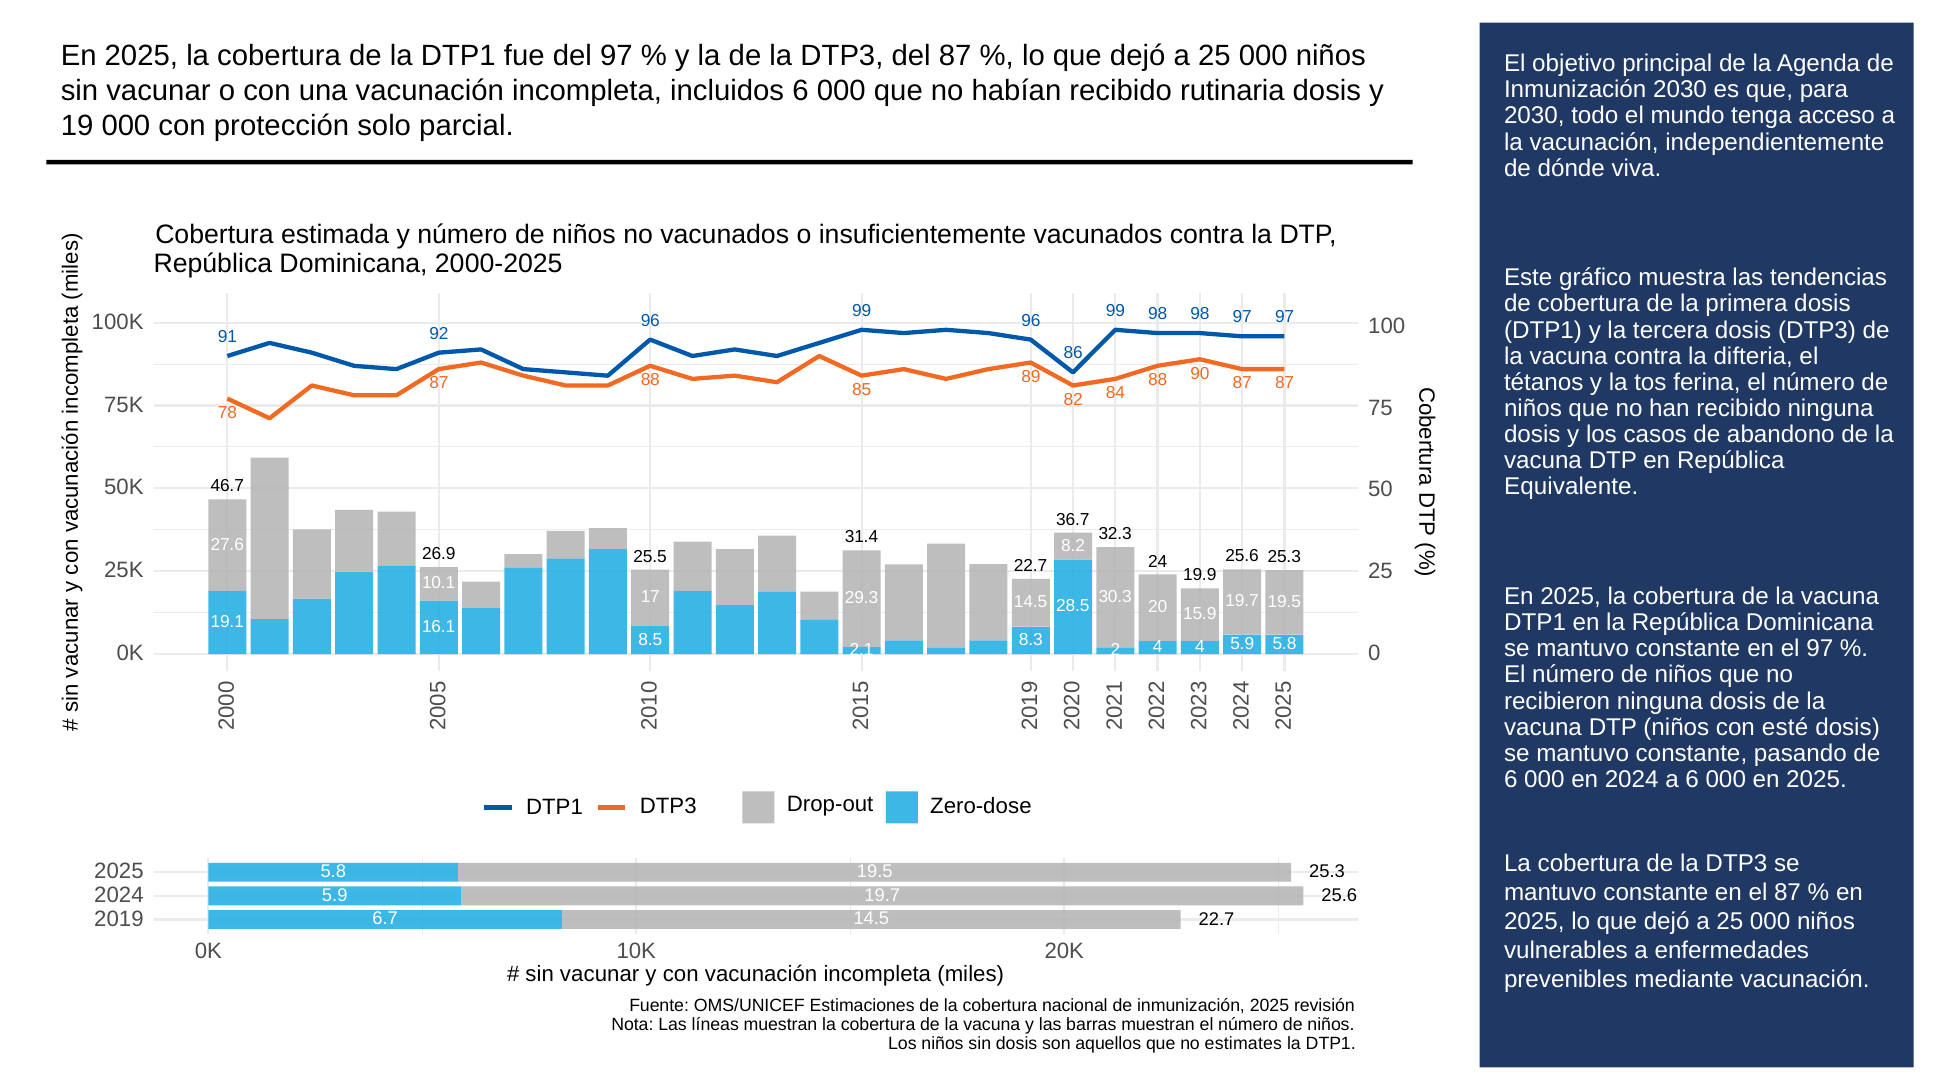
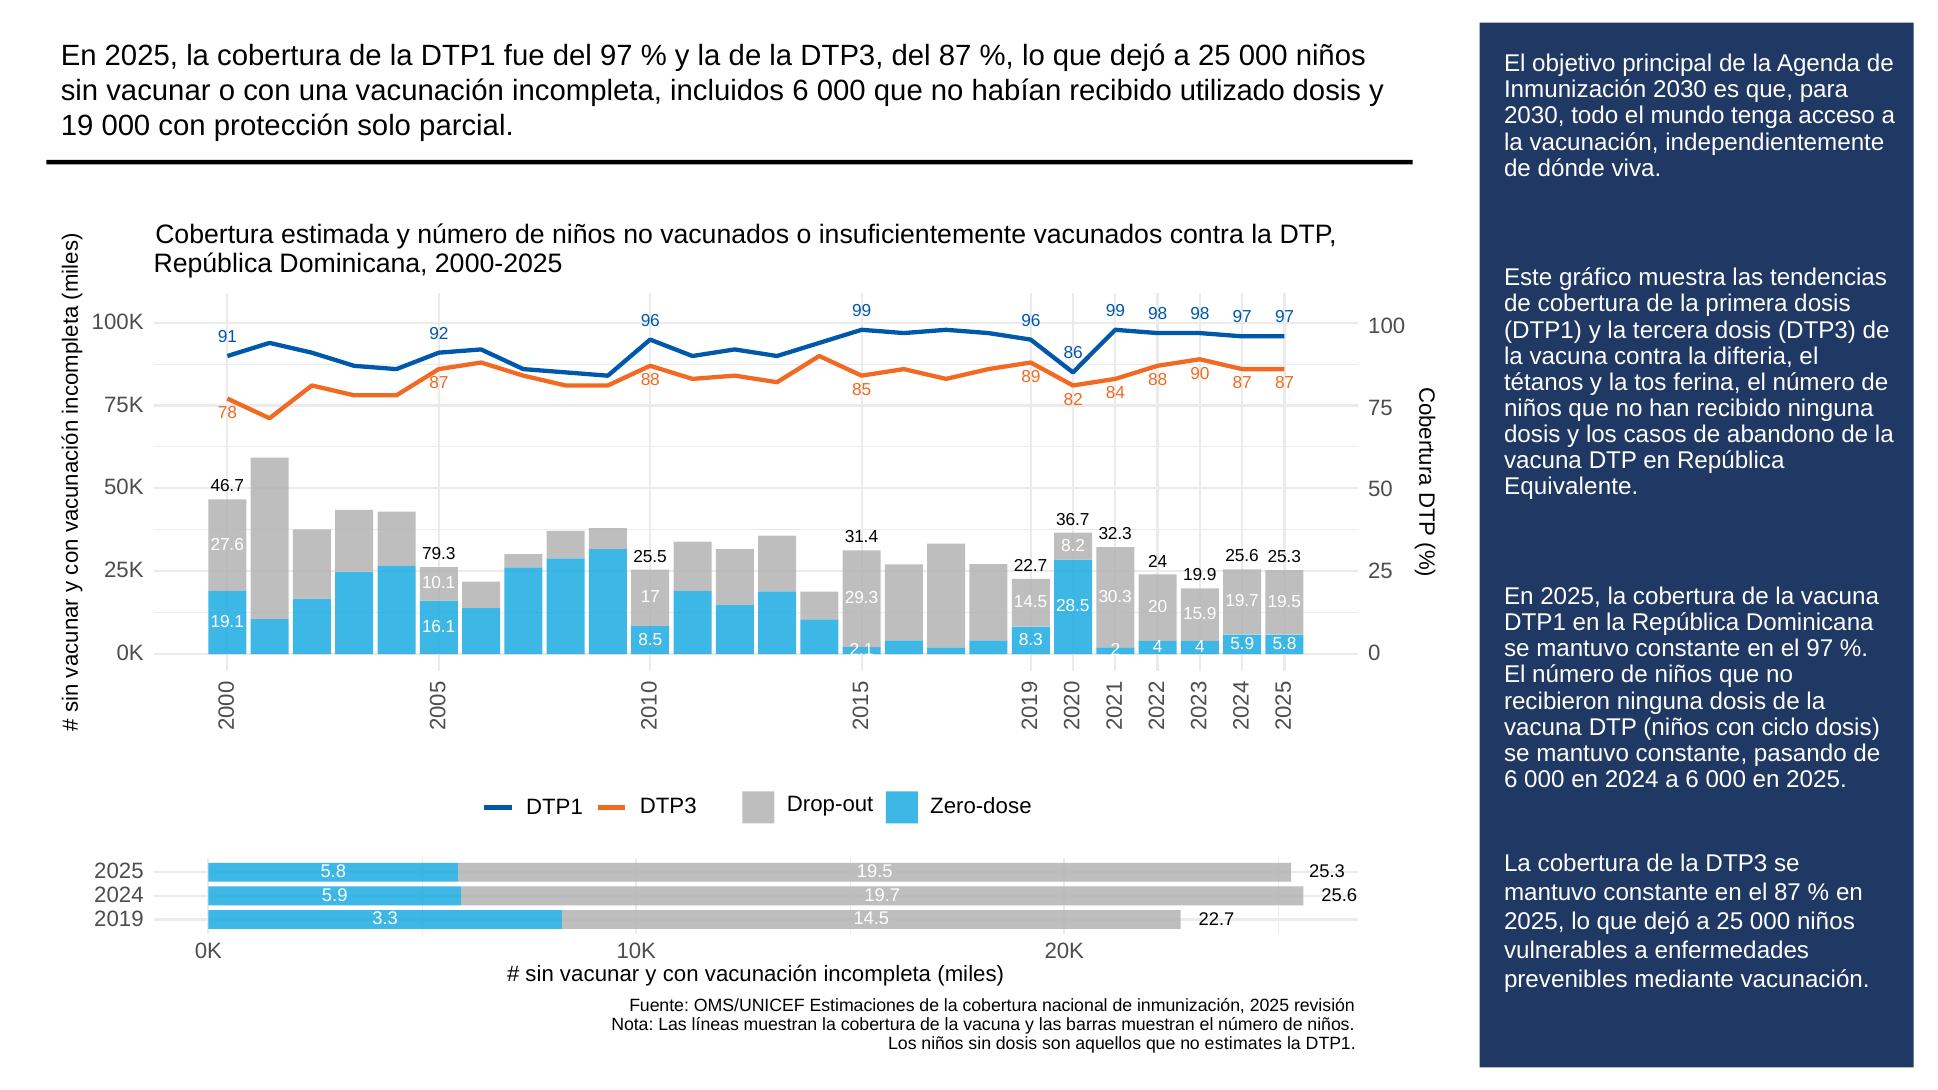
rutinaria: rutinaria -> utilizado (1232, 91)
26.9: 26.9 -> 79.3 (439, 554)
esté: esté -> ciclo (1785, 727)
6.7: 6.7 -> 3.3 (385, 919)
